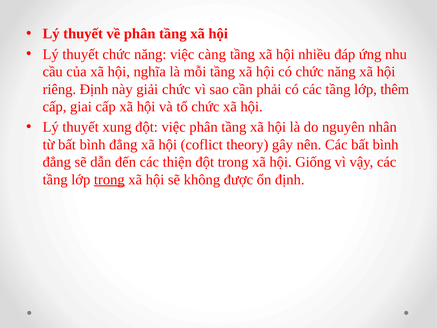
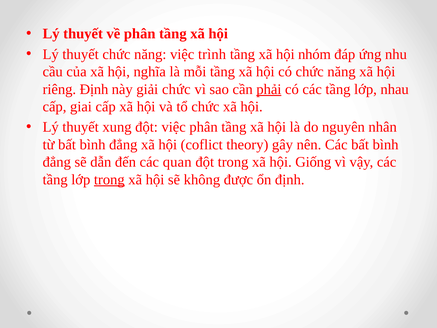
càng: càng -> trình (212, 54)
nhiều: nhiều -> nhóm (314, 54)
phải underline: none -> present (269, 89)
thêm: thêm -> nhau (395, 89)
thiện: thiện -> quan (177, 162)
